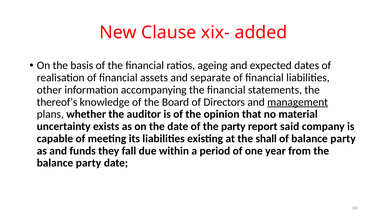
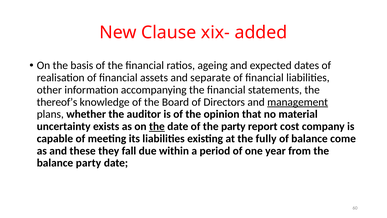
the underline: none -> present (157, 126)
said: said -> cost (290, 126)
shall: shall -> fully (266, 138)
of balance party: party -> come (343, 138)
funds: funds -> these (83, 151)
